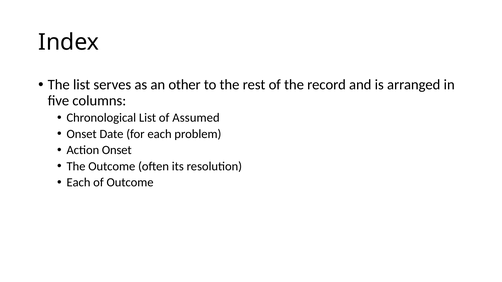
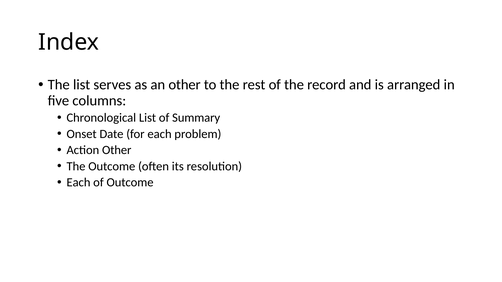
Assumed: Assumed -> Summary (196, 118)
Action Onset: Onset -> Other (117, 150)
